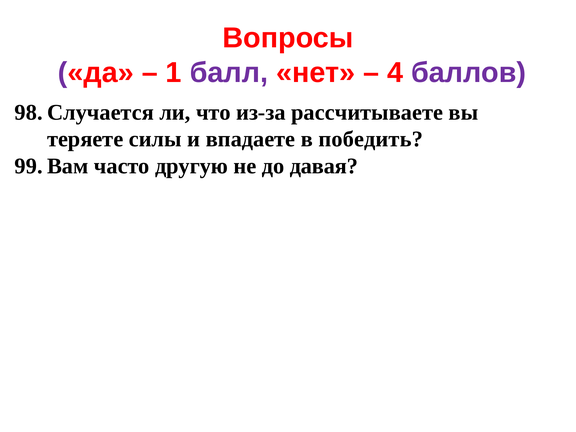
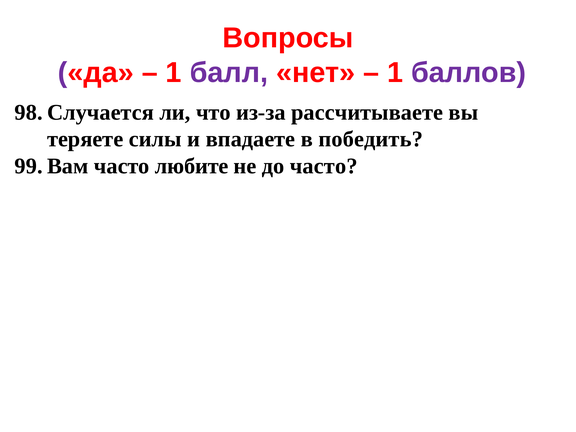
4: 4 -> 1 (395, 73)
другую: другую -> любите (192, 166)
до давая: давая -> часто (324, 166)
